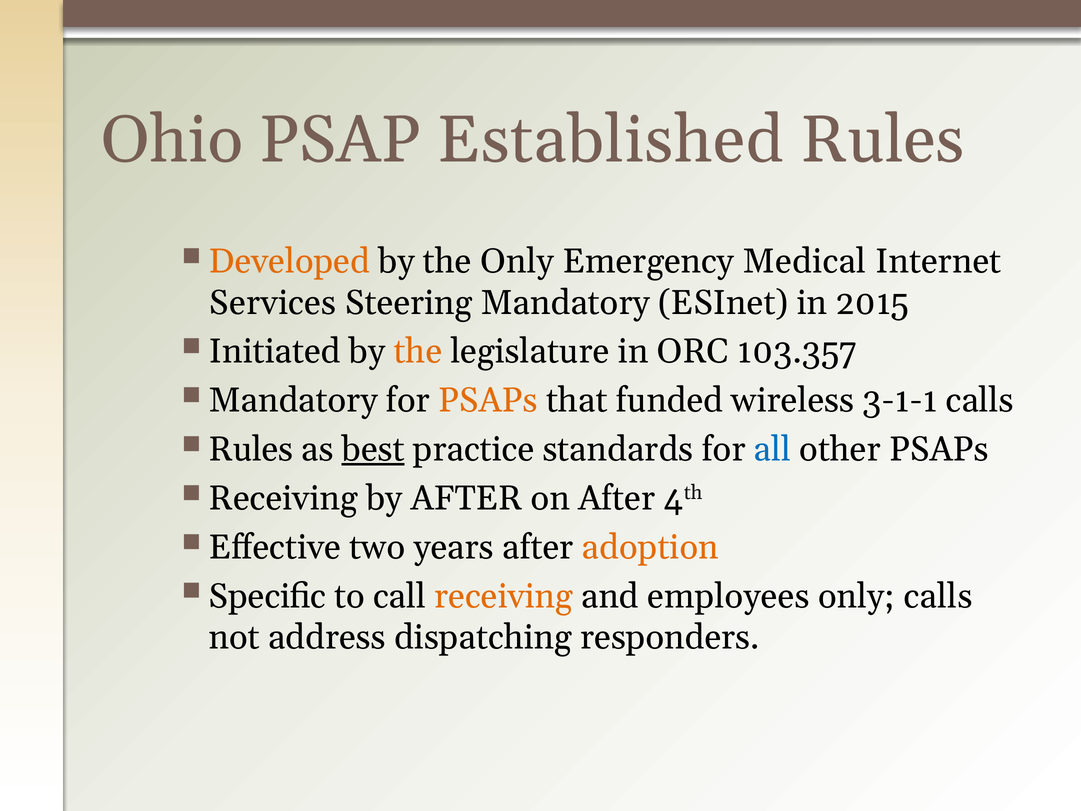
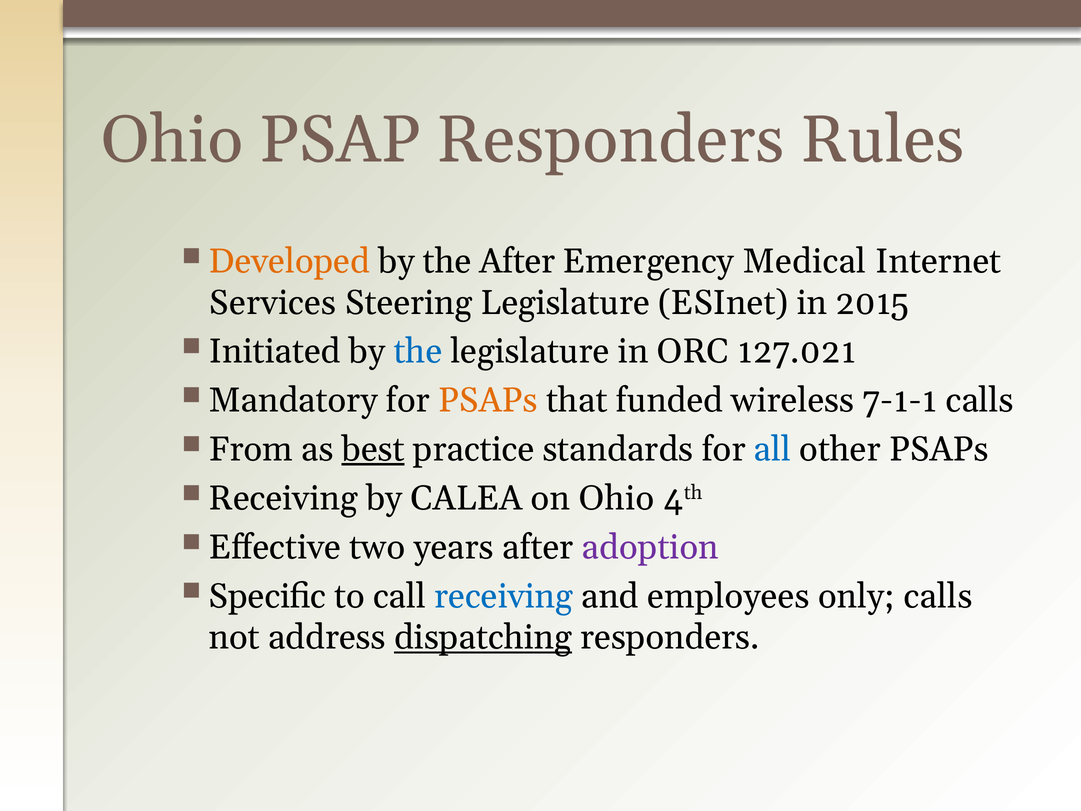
PSAP Established: Established -> Responders (611, 140)
the Only: Only -> After (517, 261)
Steering Mandatory: Mandatory -> Legislature (565, 303)
the colour: orange -> blue (418, 351)
103.357: 103.357 -> 127.021 (797, 351)
3-1-1: 3-1-1 -> 7-1-1 (900, 400)
Rules: Rules -> From (251, 449)
by AFTER: AFTER -> CALEA (467, 498)
on After: After -> Ohio (616, 498)
adoption colour: orange -> purple (650, 547)
receiving colour: orange -> blue (504, 596)
dispatching underline: none -> present (483, 637)
